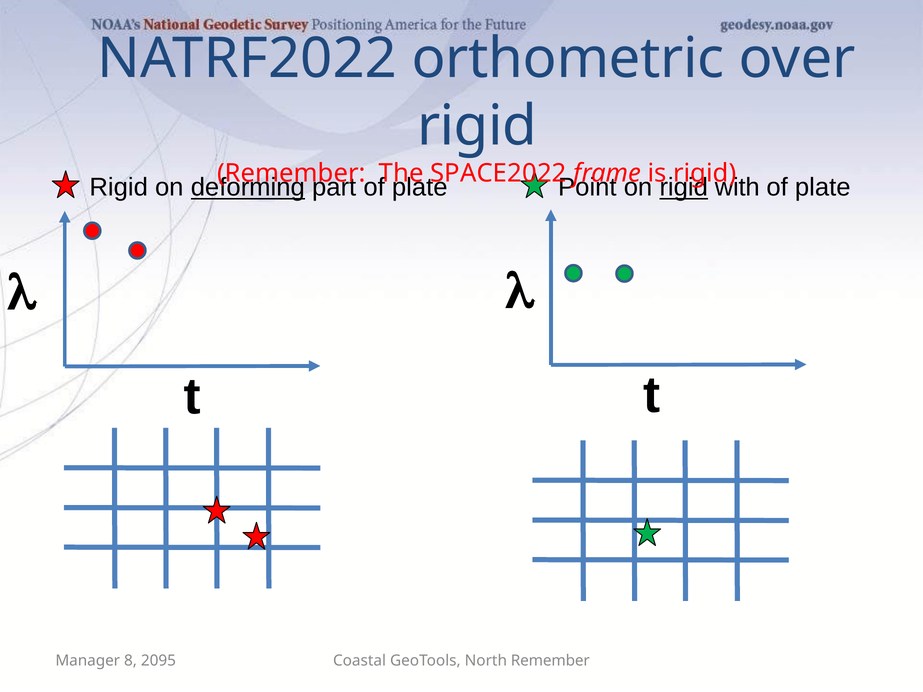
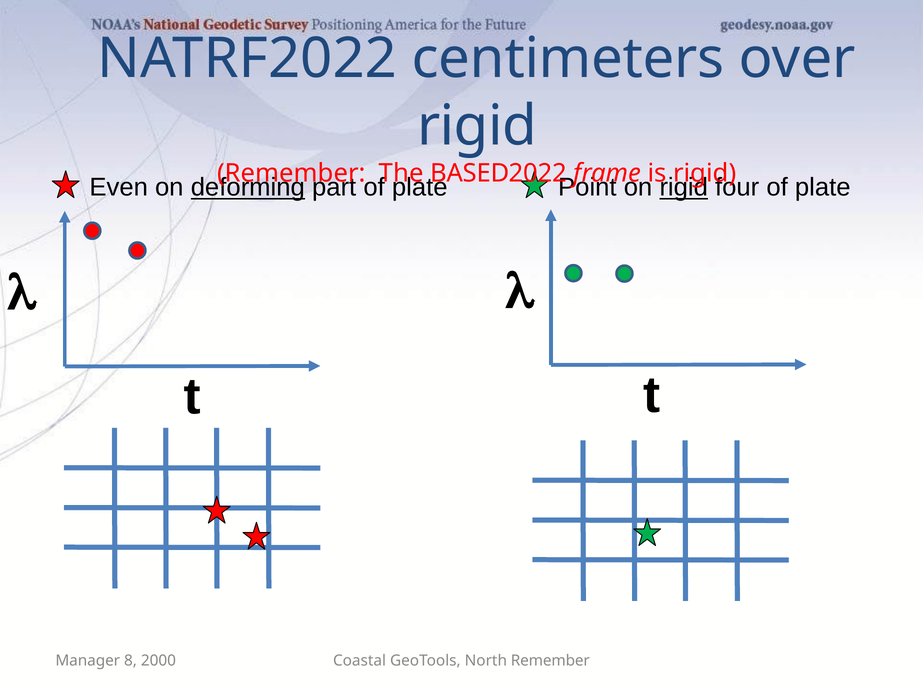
orthometric: orthometric -> centimeters (568, 59)
SPACE2022: SPACE2022 -> BASED2022 (499, 173)
Rigid: Rigid -> Even (119, 187)
with: with -> four (737, 187)
2095: 2095 -> 2000 (158, 661)
